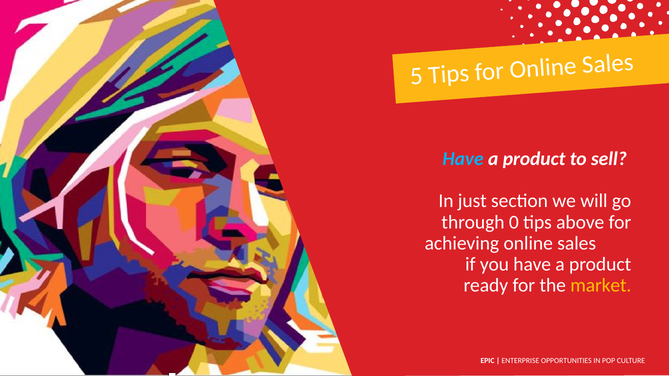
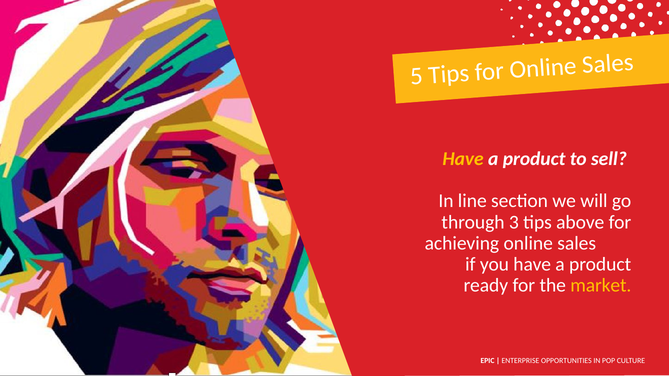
Have colour: light blue -> yellow (463, 159)
just: just -> line (472, 201)
0: 0 -> 3 (514, 222)
